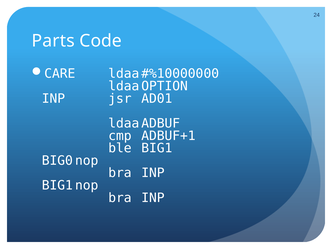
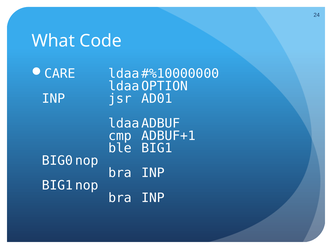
Parts: Parts -> What (53, 41)
